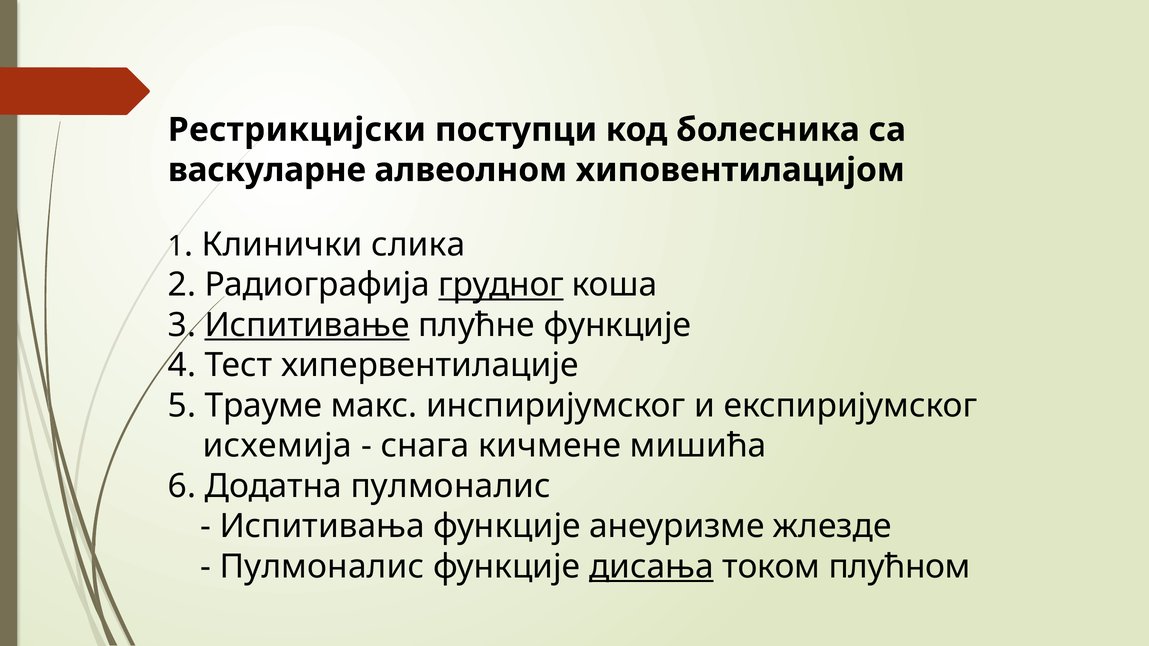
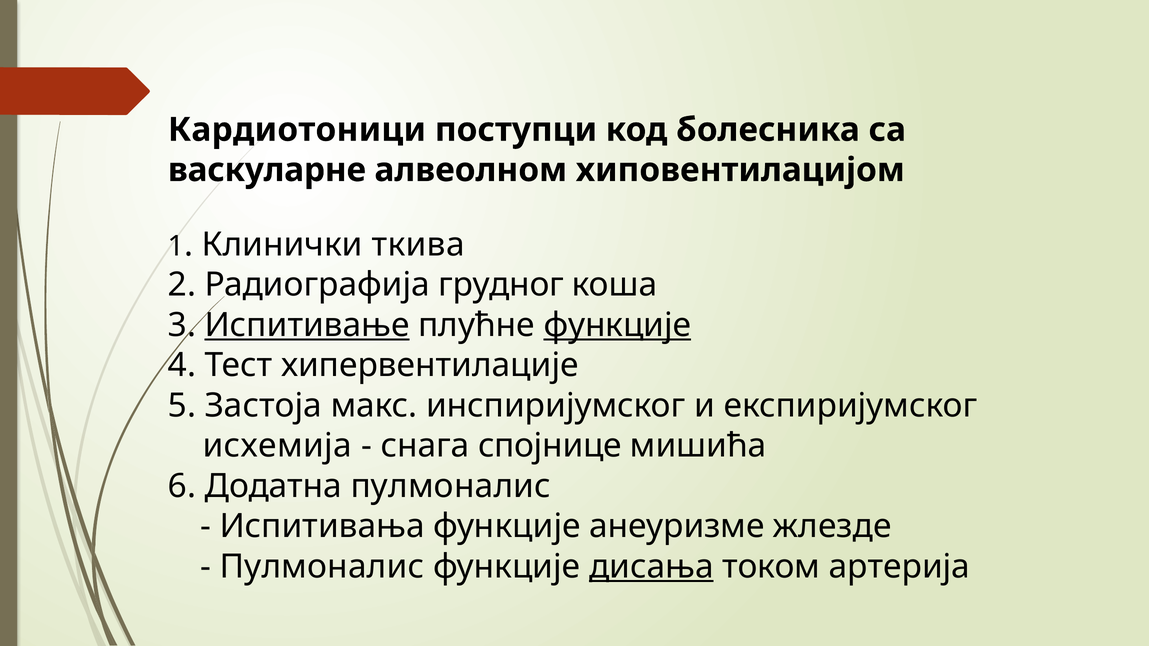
Рестрикцијски: Рестрикцијски -> Кардиотоници (297, 130)
слика: слика -> ткива (418, 245)
грудног underline: present -> none (501, 285)
функције underline: none -> present (617, 325)
Трауме: Трауме -> Застоја (263, 406)
кичмене: кичмене -> спојнице (550, 446)
плућном: плућном -> артерија (899, 567)
